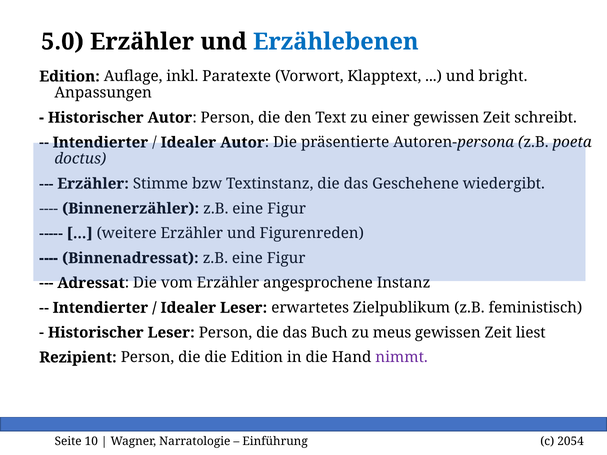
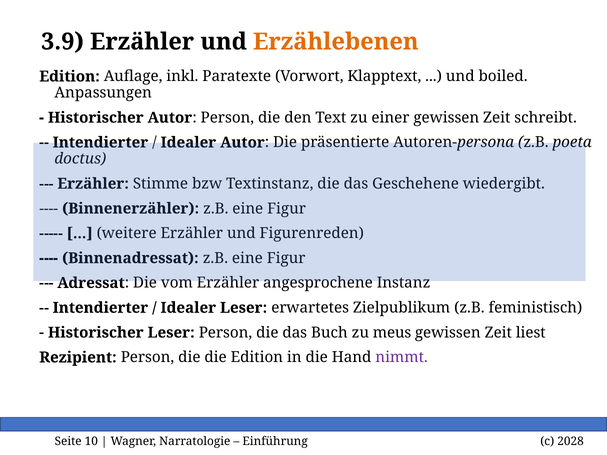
5.0: 5.0 -> 3.9 (62, 42)
Erzählebenen colour: blue -> orange (336, 42)
bright: bright -> boiled (503, 77)
2054: 2054 -> 2028 (571, 442)
